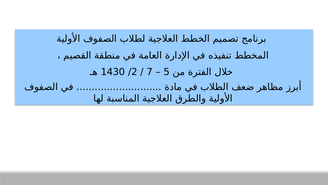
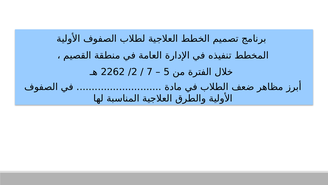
1430: 1430 -> 2262 (113, 72)
